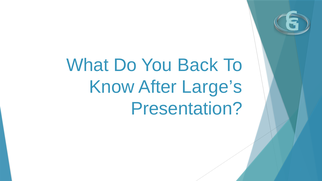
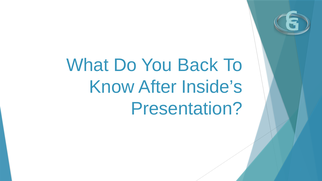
Large’s: Large’s -> Inside’s (212, 87)
